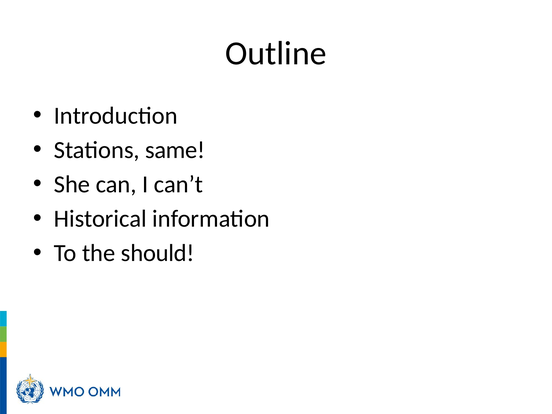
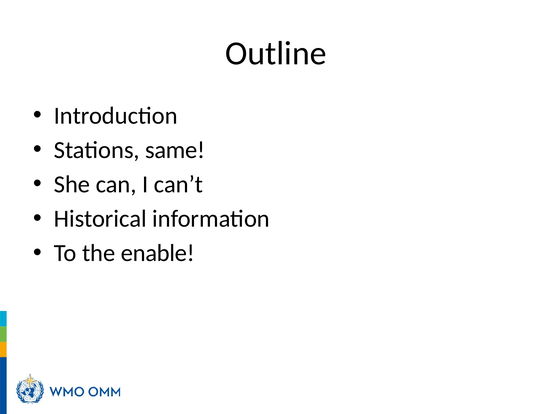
should: should -> enable (158, 253)
